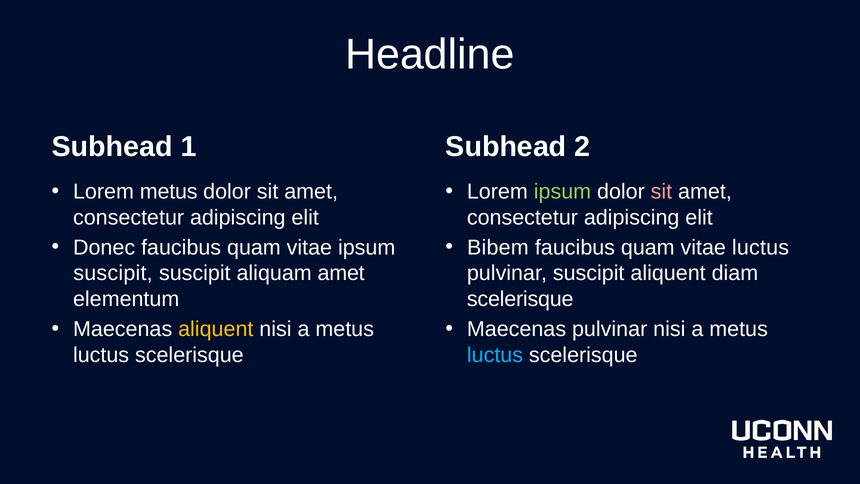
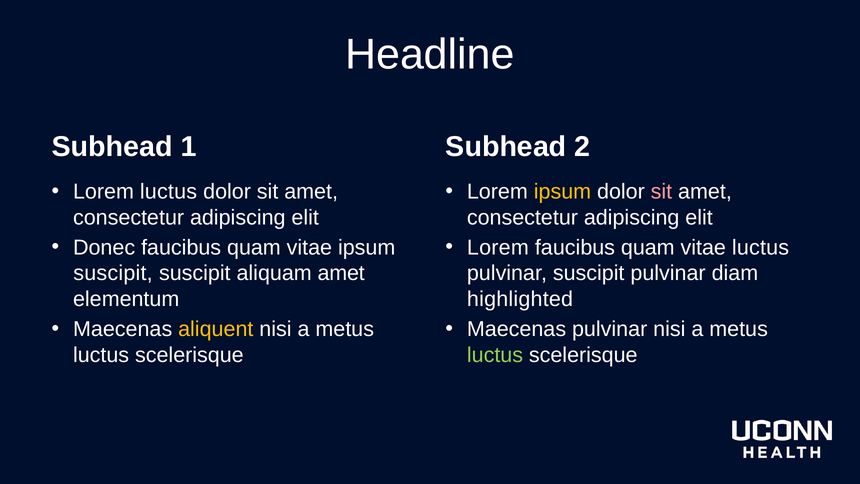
Lorem metus: metus -> luctus (168, 192)
ipsum colour: light green -> yellow (562, 192)
Bibem: Bibem -> Lorem (498, 247)
suscipit aliquent: aliquent -> pulvinar (668, 273)
scelerisque: scelerisque -> highlighted (520, 299)
luctus colour: light blue -> light green (495, 355)
